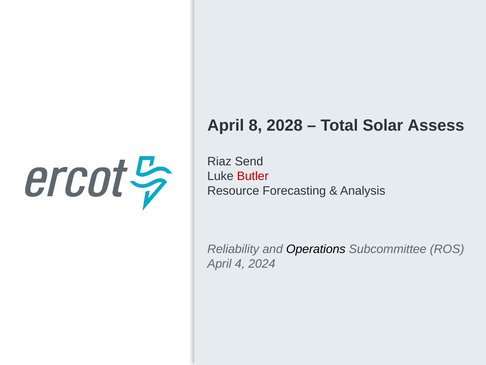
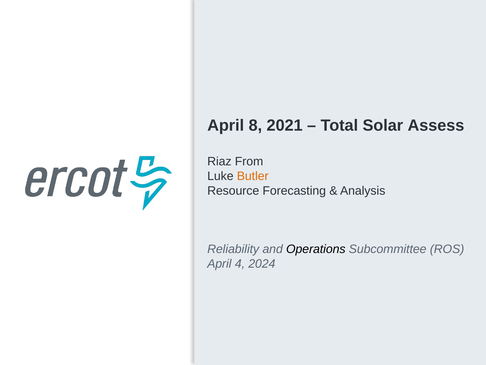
2028: 2028 -> 2021 (285, 125)
Send: Send -> From (249, 161)
Butler colour: red -> orange (253, 176)
